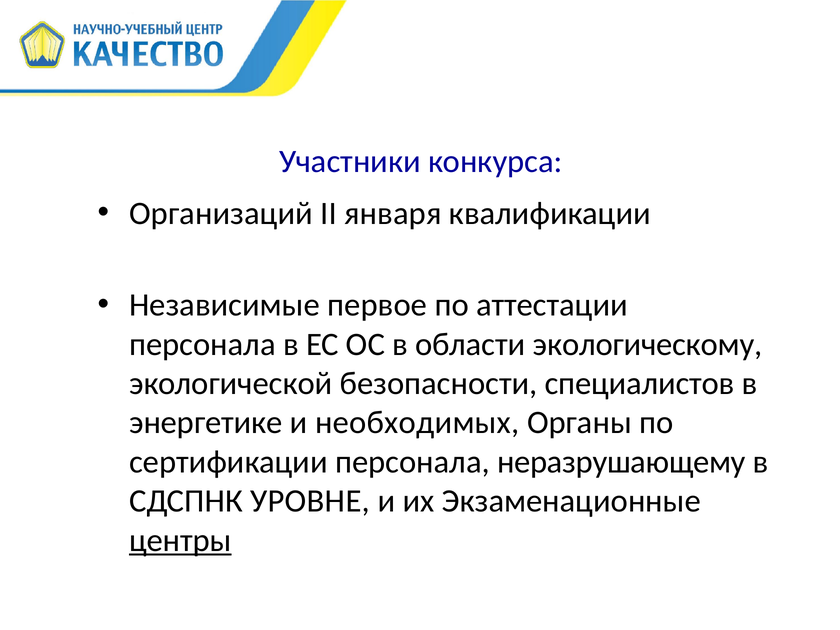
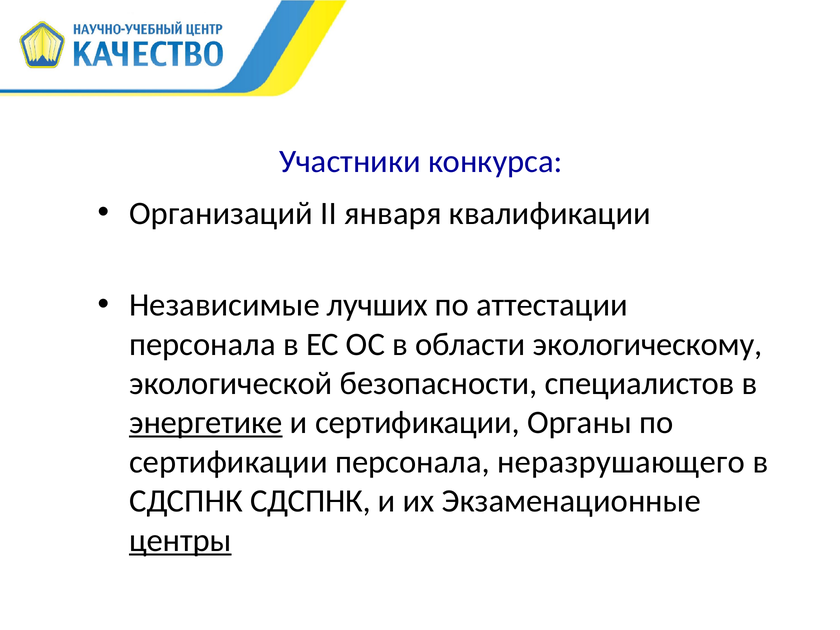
первое: первое -> лучших (377, 305)
энергетике underline: none -> present (206, 423)
и необходимых: необходимых -> сертификации (417, 423)
неразрушающему: неразрушающему -> неразрушающего (621, 462)
СДСПНК УРОВНЕ: УРОВНЕ -> СДСПНК (310, 501)
